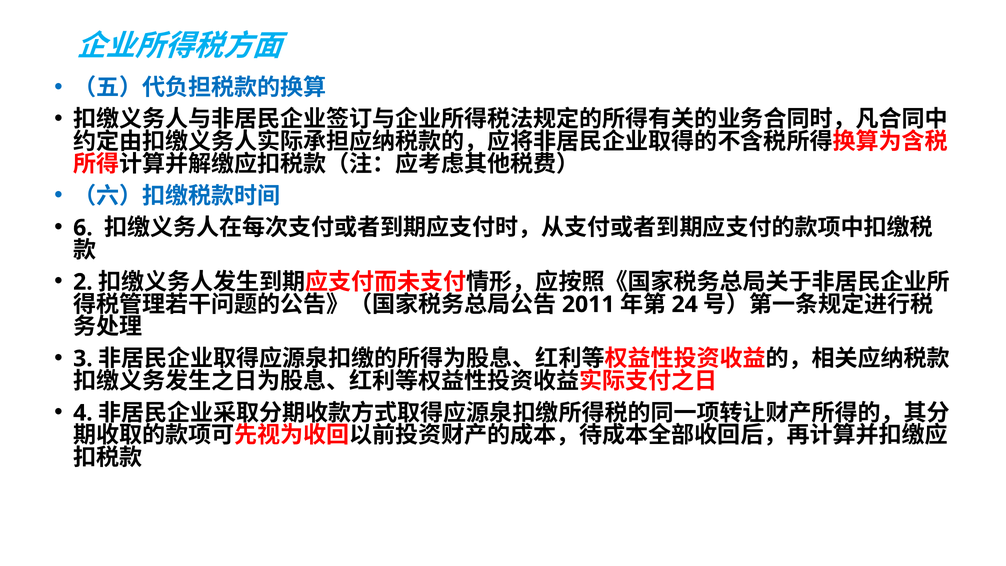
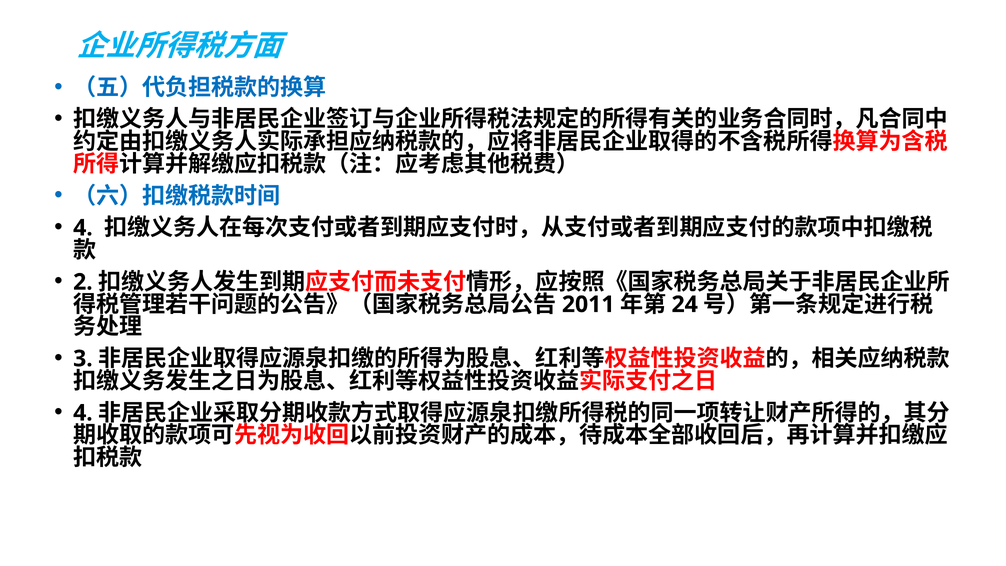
6: 6 -> 4 (83, 228)
